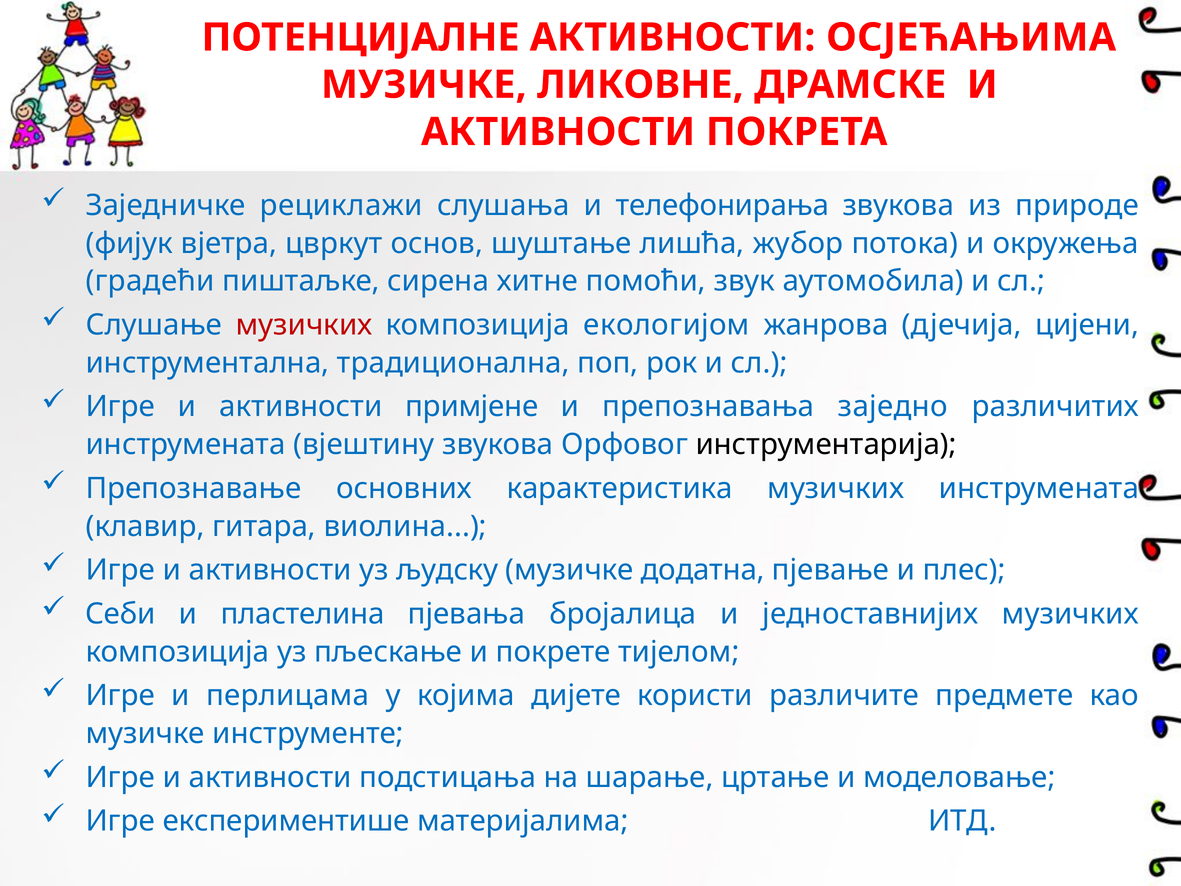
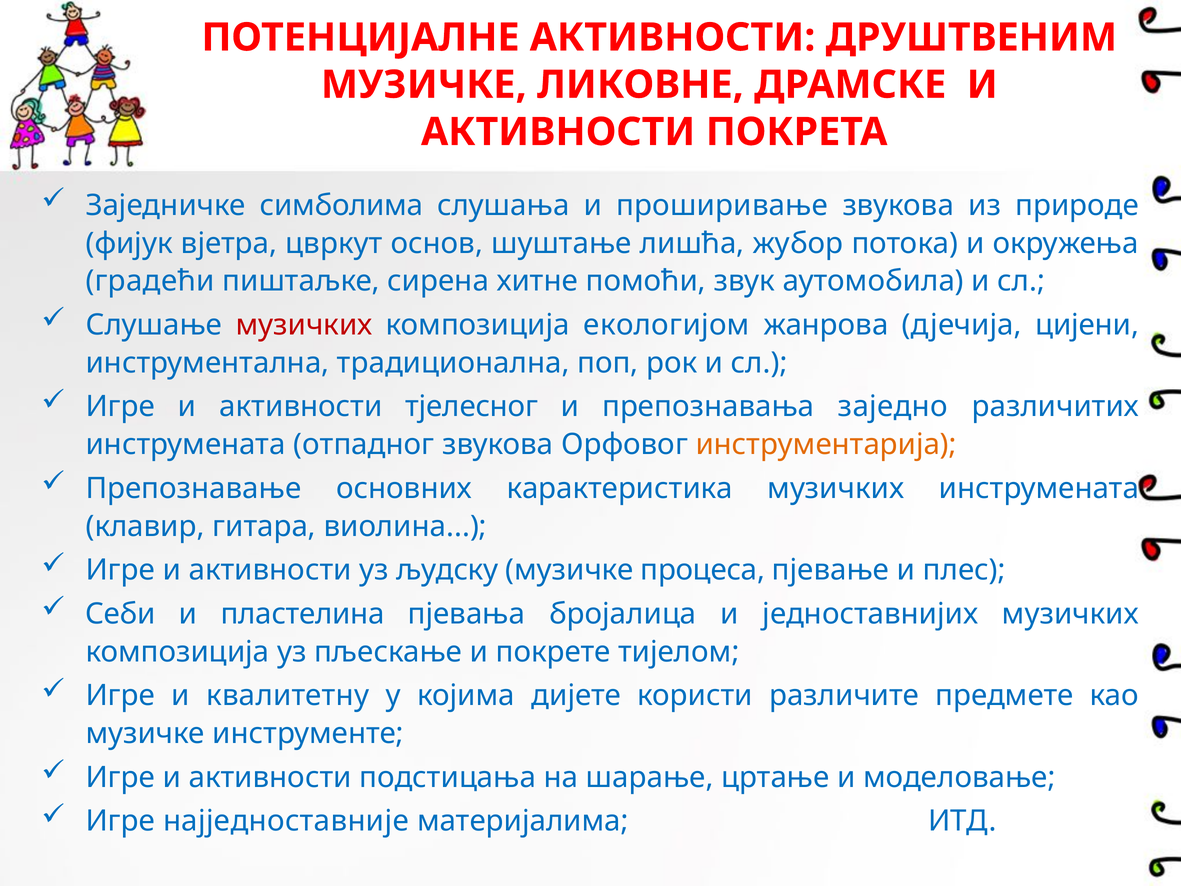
ОСЈЕЋАЊИМА: ОСЈЕЋАЊИМА -> ДРУШТВЕНИМ (971, 37)
рециклажи: рециклажи -> симболима (342, 205)
телефонирања: телефонирања -> проширивање (722, 205)
примјене: примјене -> тјелесног (472, 407)
вјештину: вјештину -> отпадног (364, 444)
инструментарија colour: black -> orange (826, 444)
додатна: додатна -> процеса (703, 570)
перлицама: перлицама -> квалитетну (288, 695)
експериментише: експериментише -> најједноставније (286, 821)
